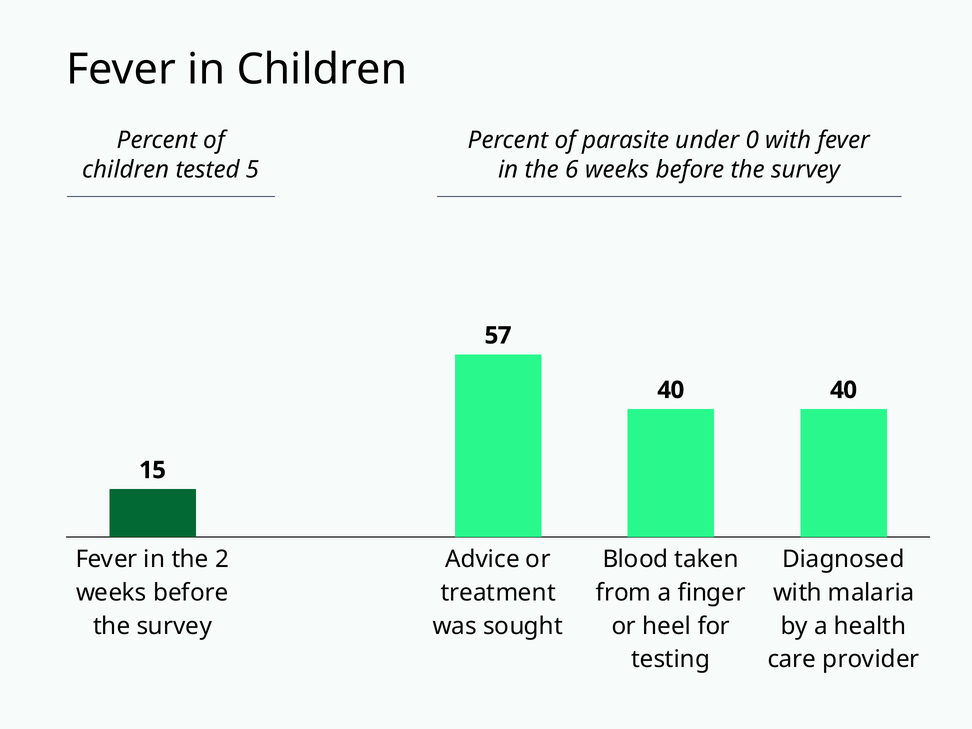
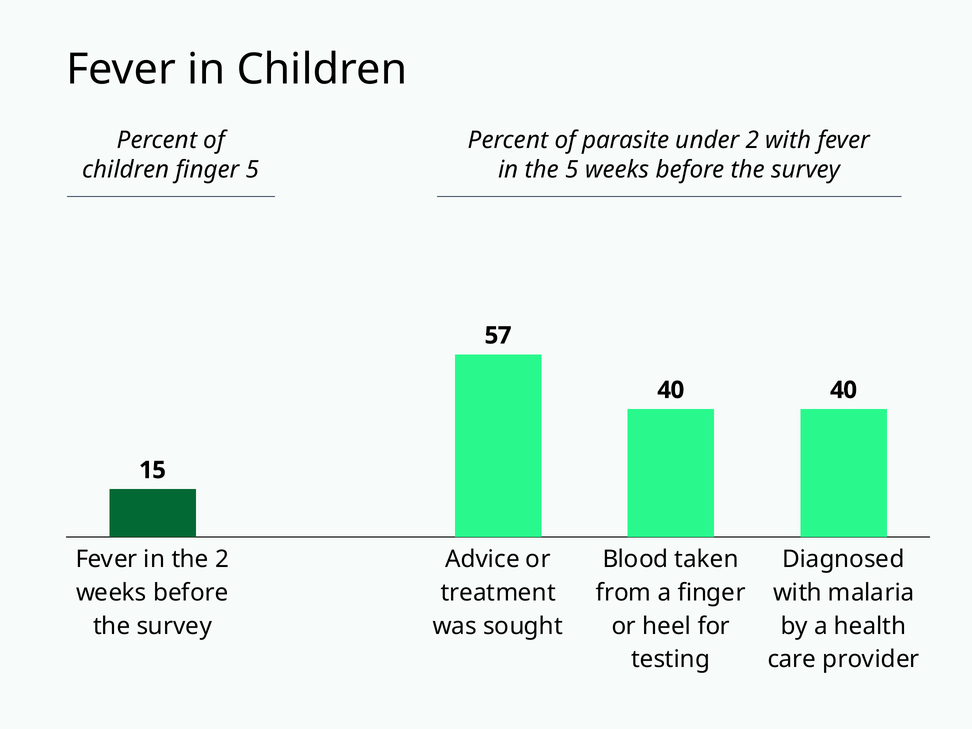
under 0: 0 -> 2 (752, 140)
children tested: tested -> finger (207, 170)
the 6: 6 -> 5 (572, 170)
